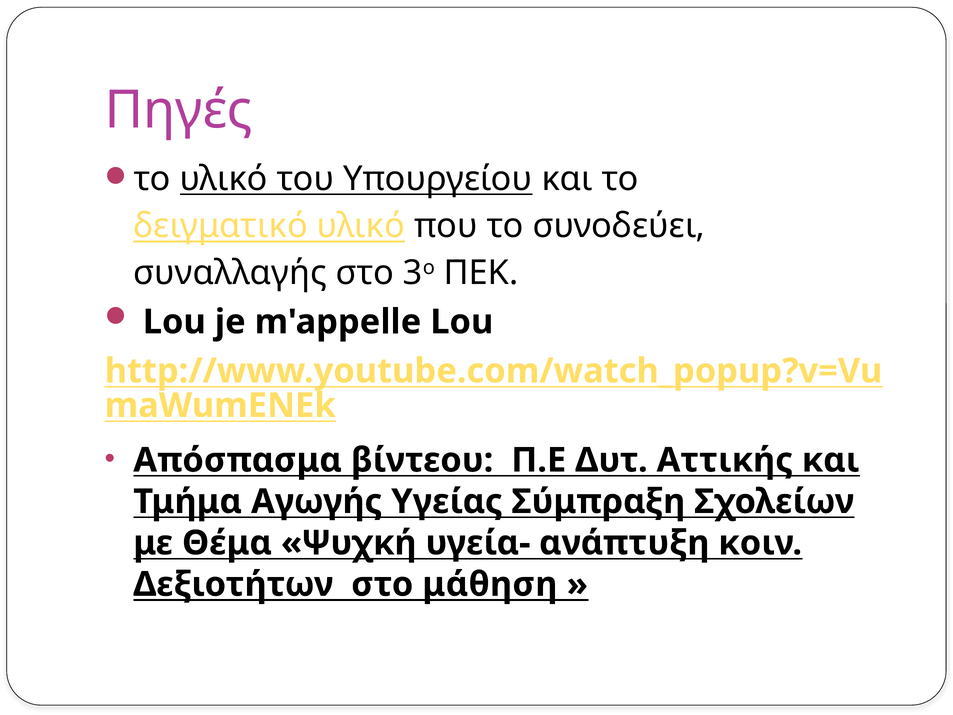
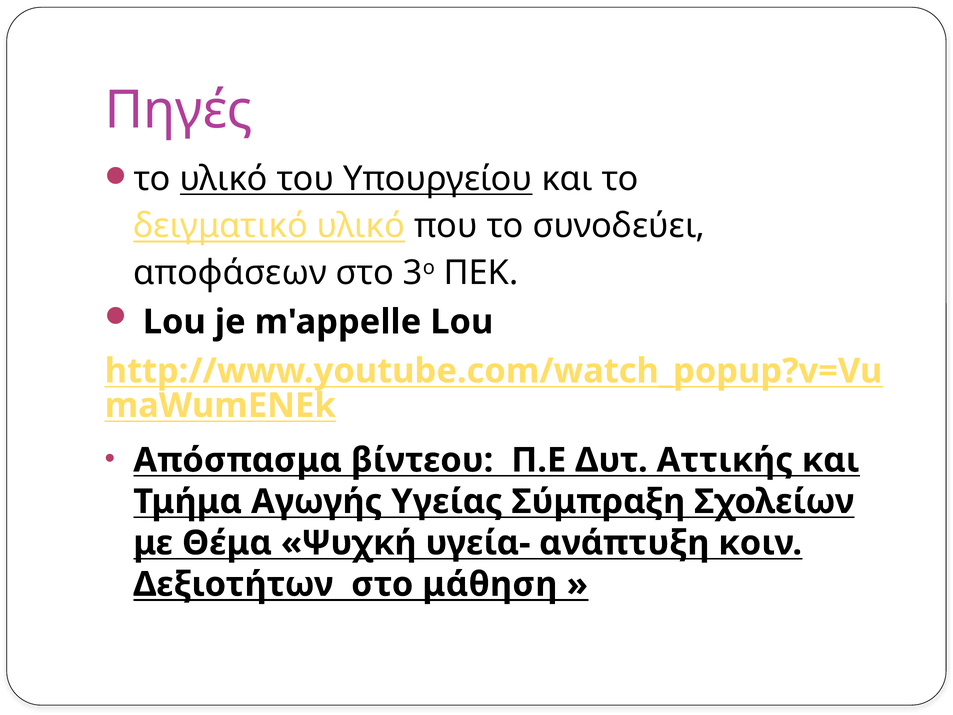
συναλλαγής: συναλλαγής -> αποφάσεων (230, 273)
